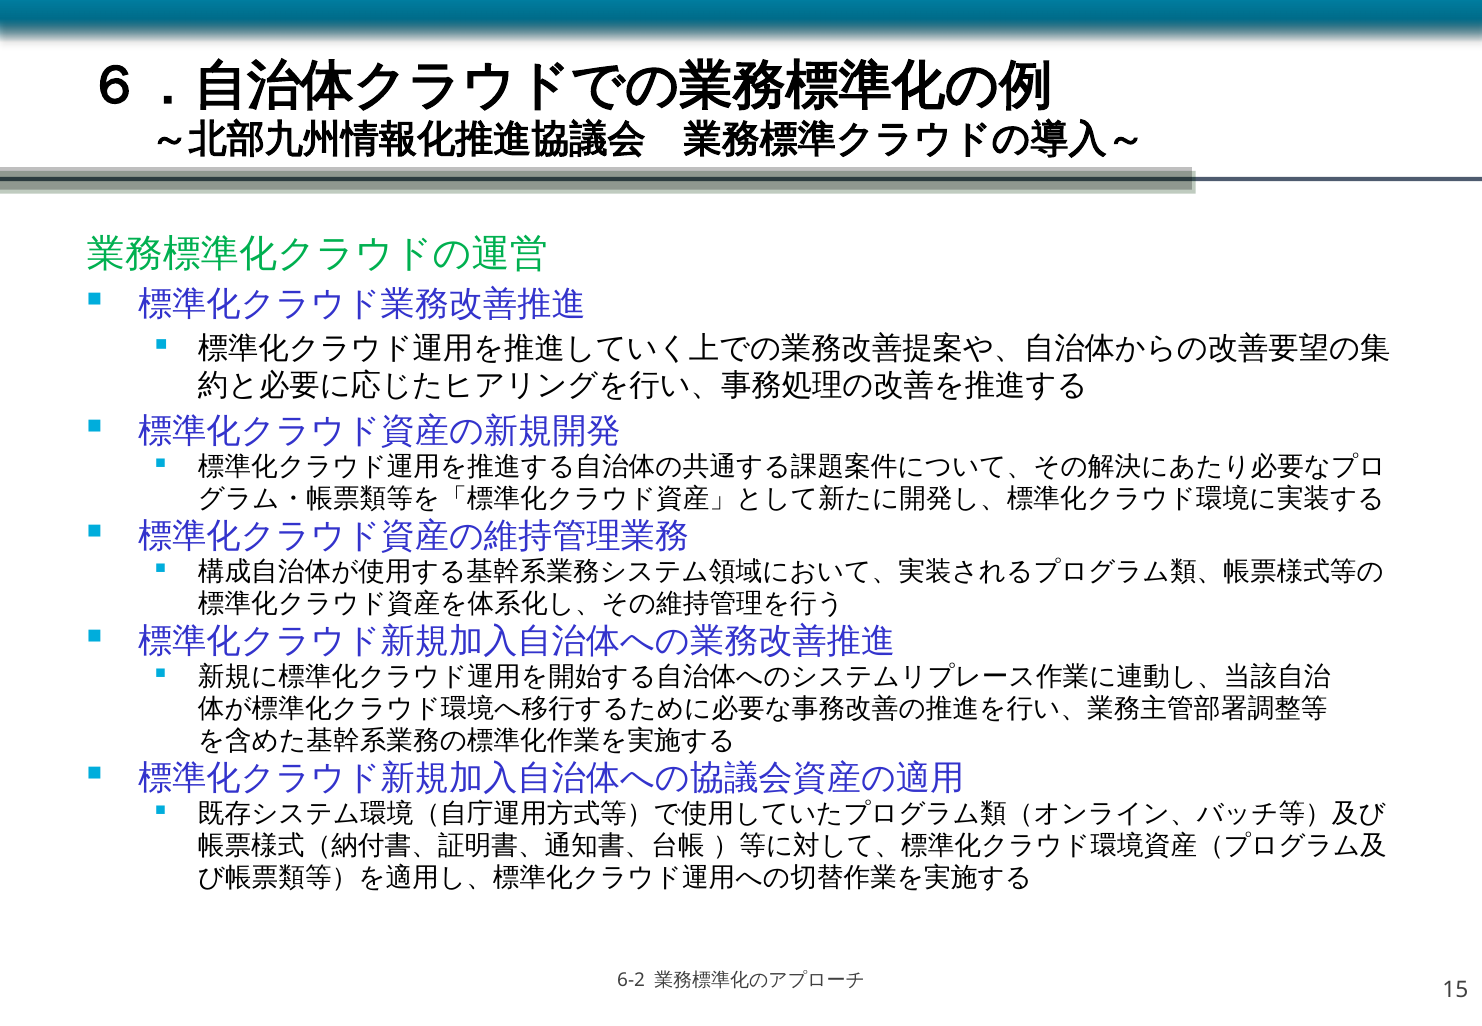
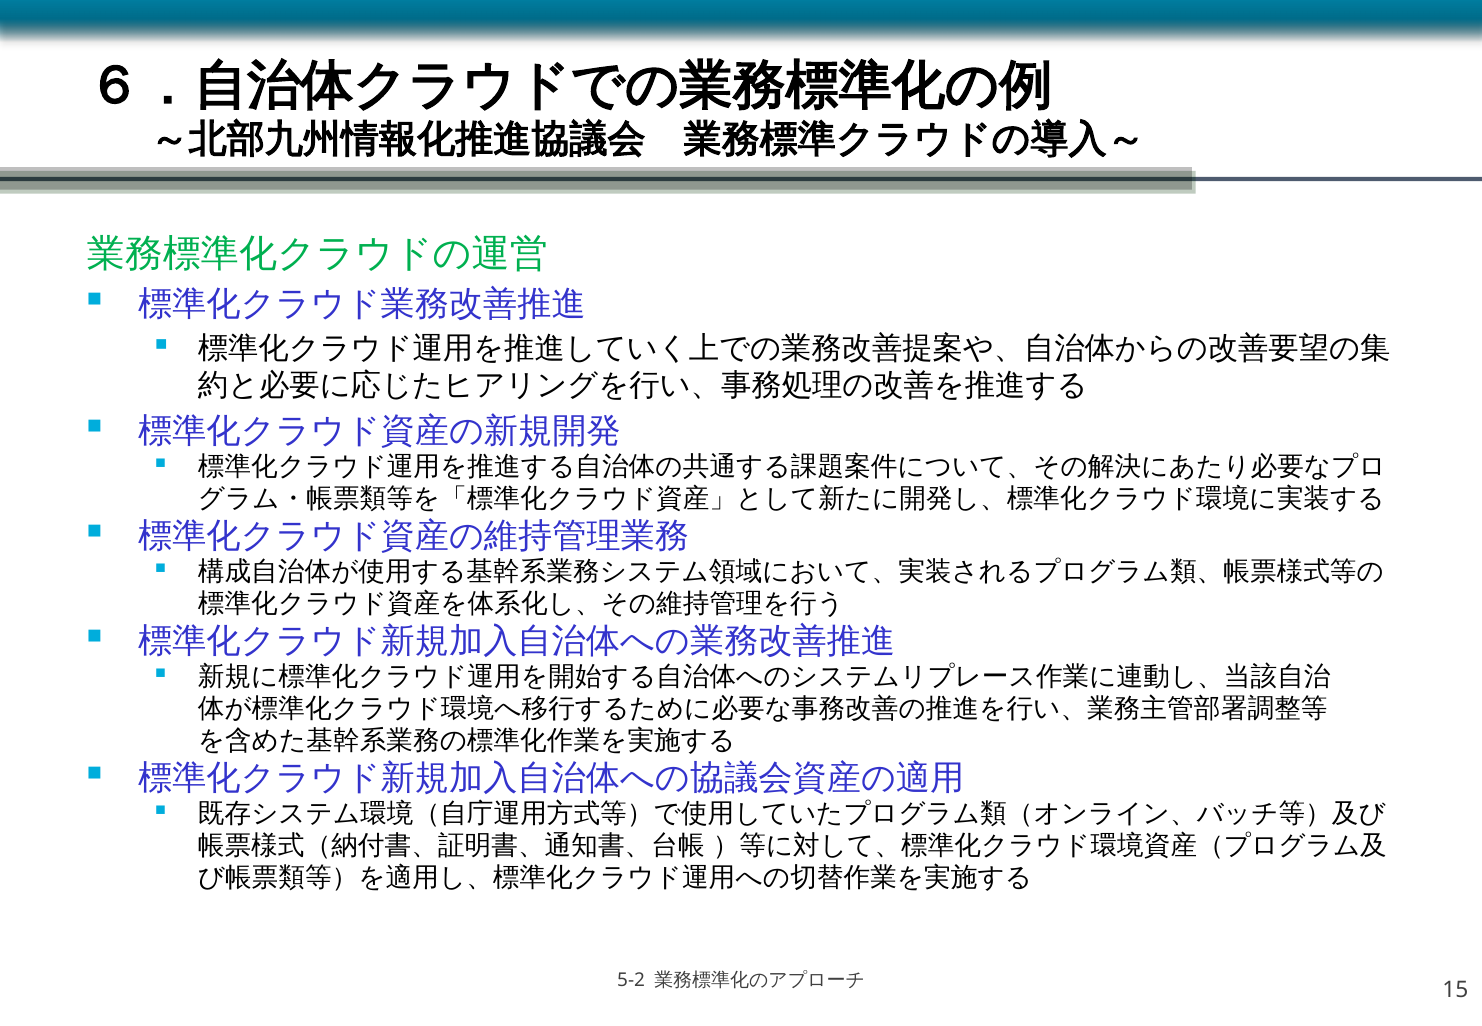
6-2: 6-2 -> 5-2 (631, 980)
